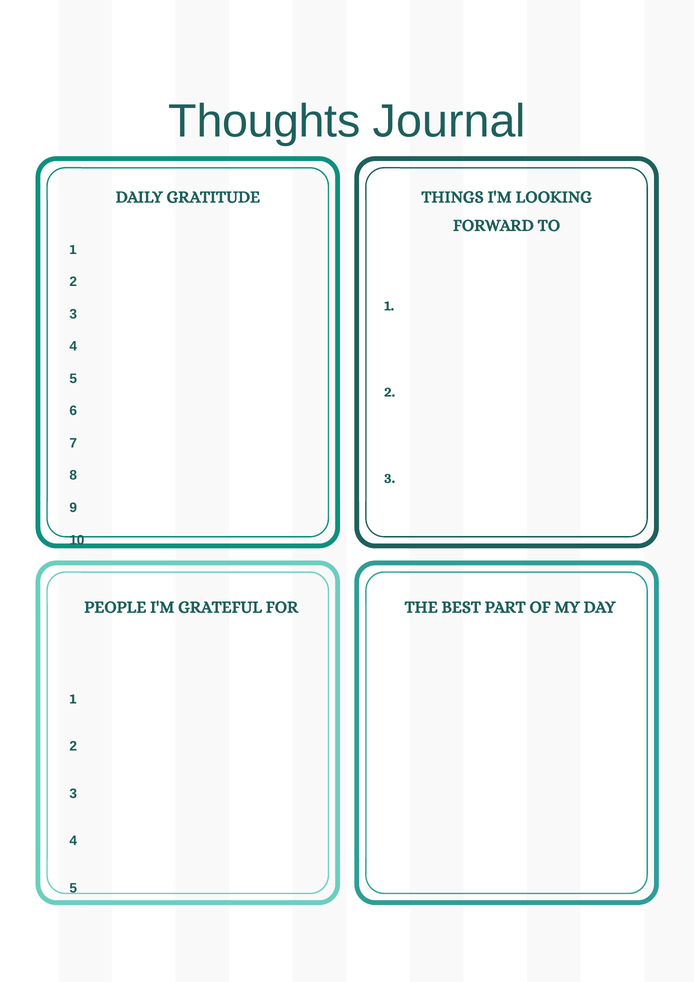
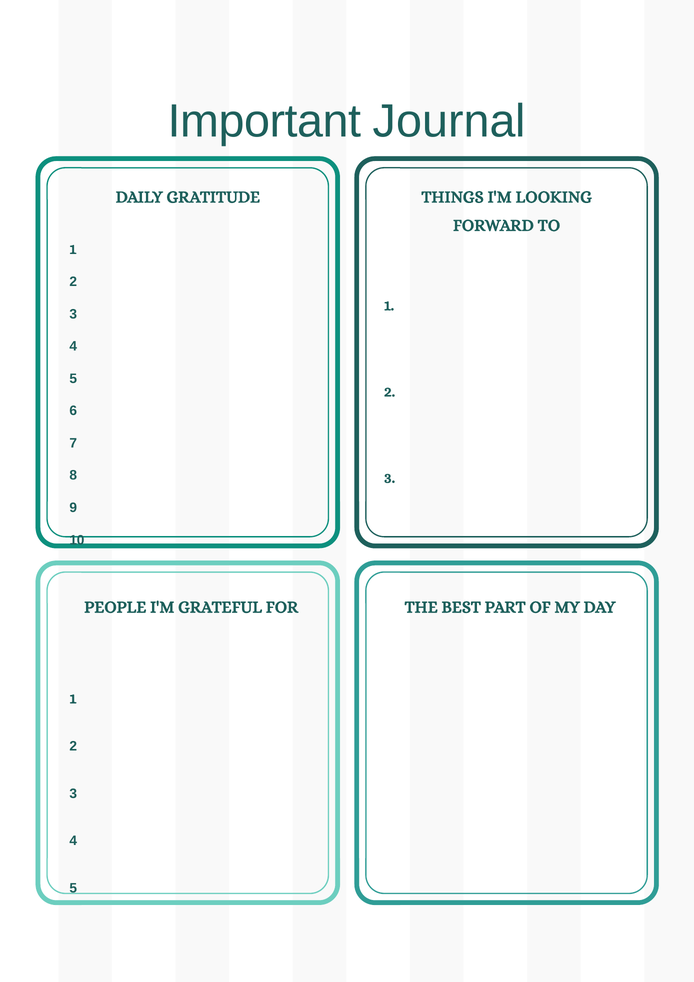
Thoughts: Thoughts -> Important (264, 121)
